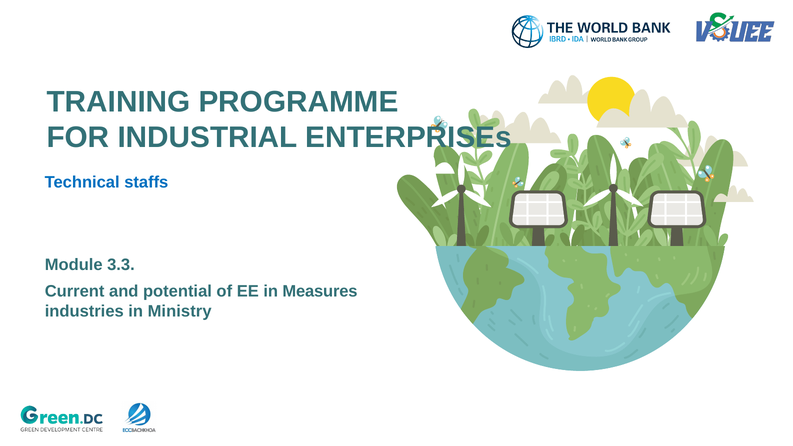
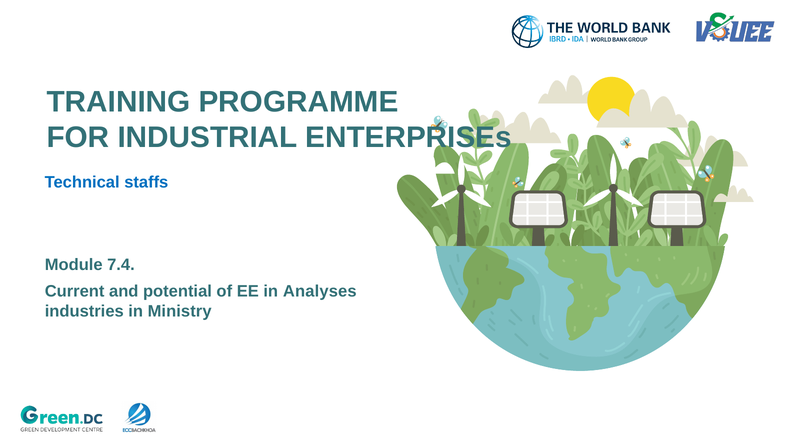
3.3: 3.3 -> 7.4 (121, 265)
Measures: Measures -> Analyses (320, 291)
